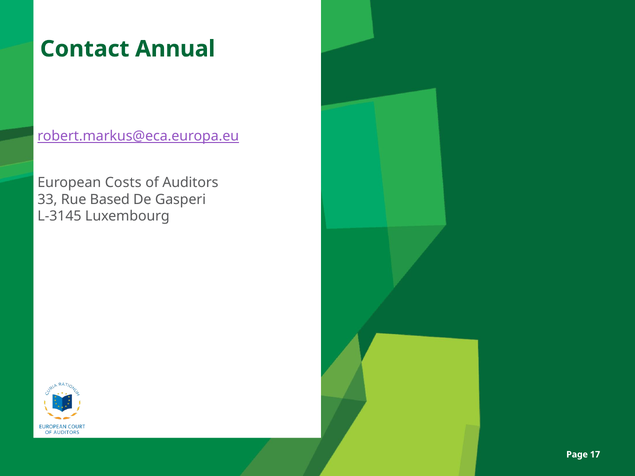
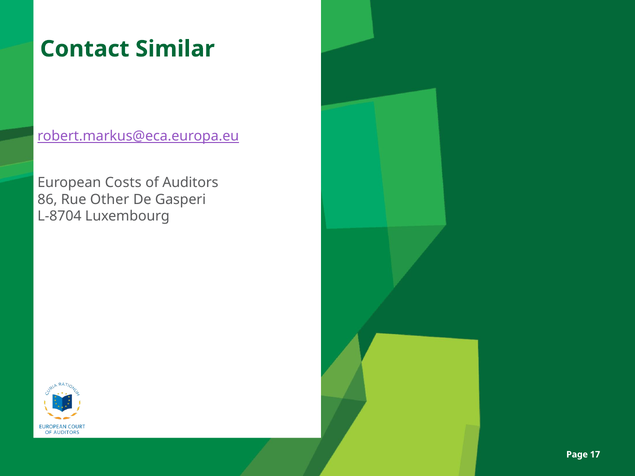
Annual: Annual -> Similar (175, 49)
33: 33 -> 86 (47, 199)
Based: Based -> Other (110, 199)
L-3145: L-3145 -> L-8704 (59, 216)
